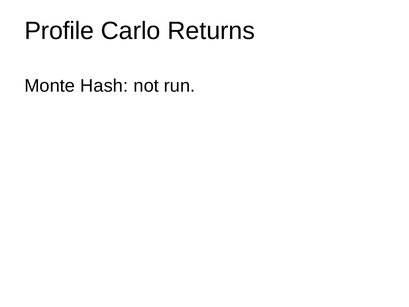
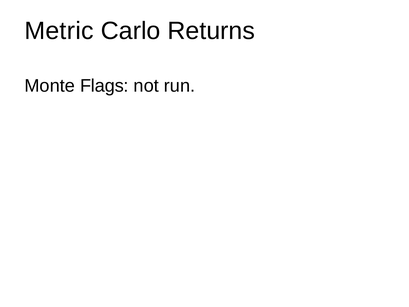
Profile: Profile -> Metric (59, 31)
Hash: Hash -> Flags (104, 86)
